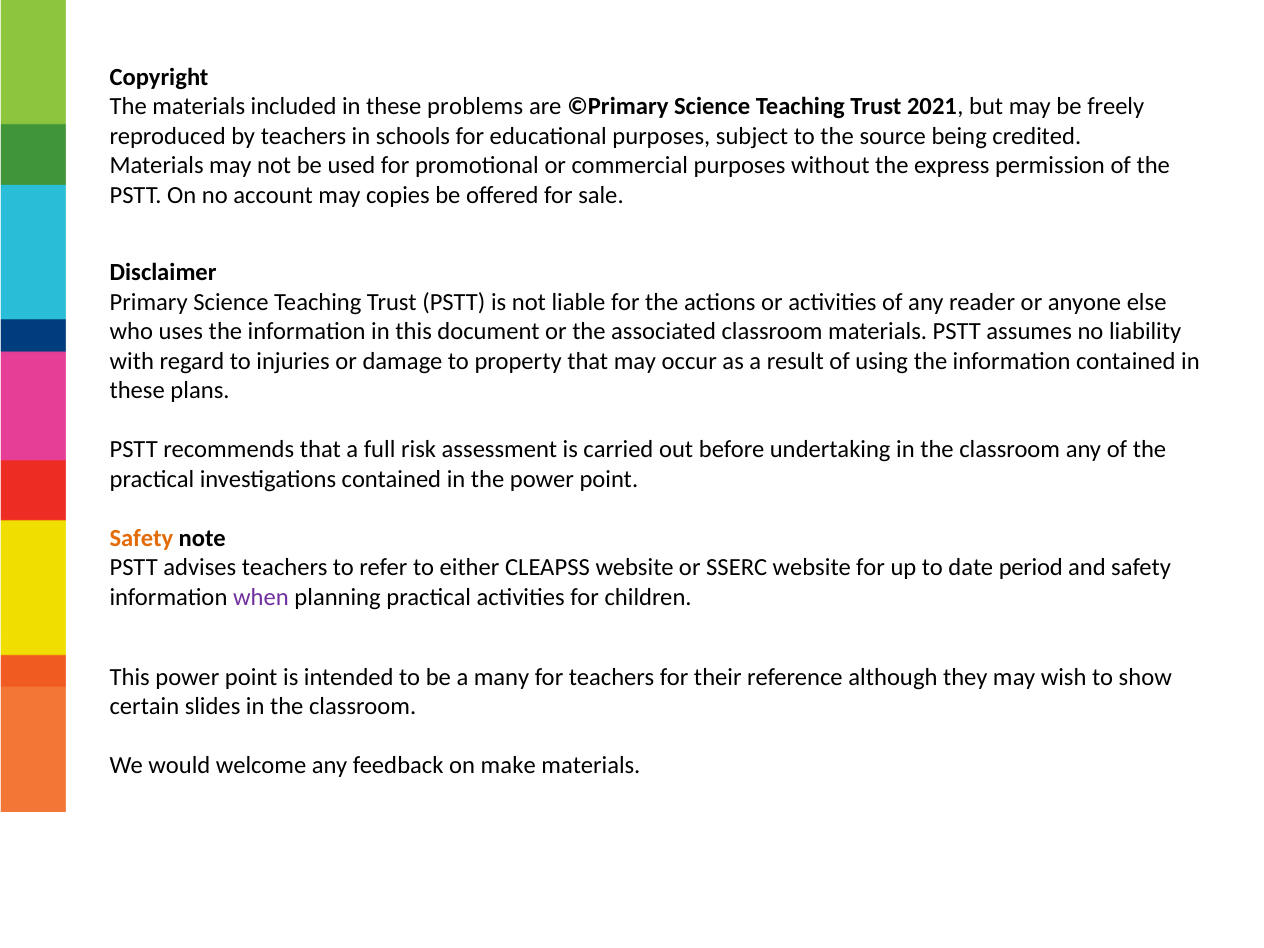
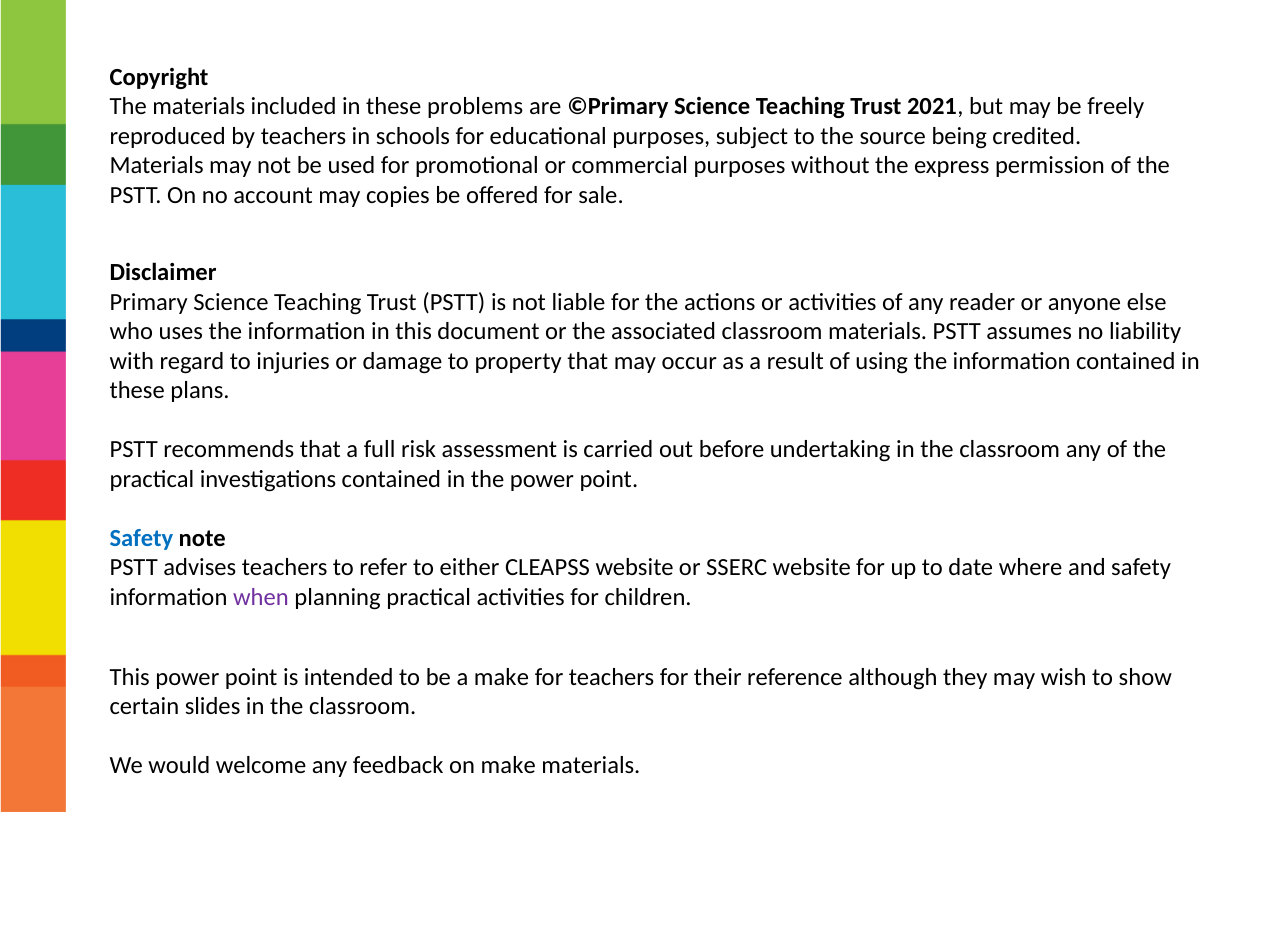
Safety colour: orange -> blue (141, 538)
period: period -> where (1031, 568)
a many: many -> make (501, 677)
